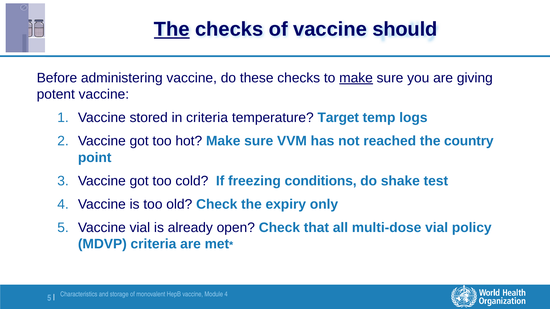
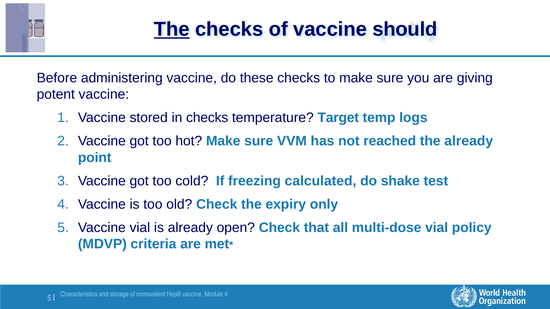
make underline: present -> none (356, 78)
in criteria: criteria -> checks (207, 118)
the country: country -> already (469, 141)
conditions: conditions -> calculated (321, 181)
